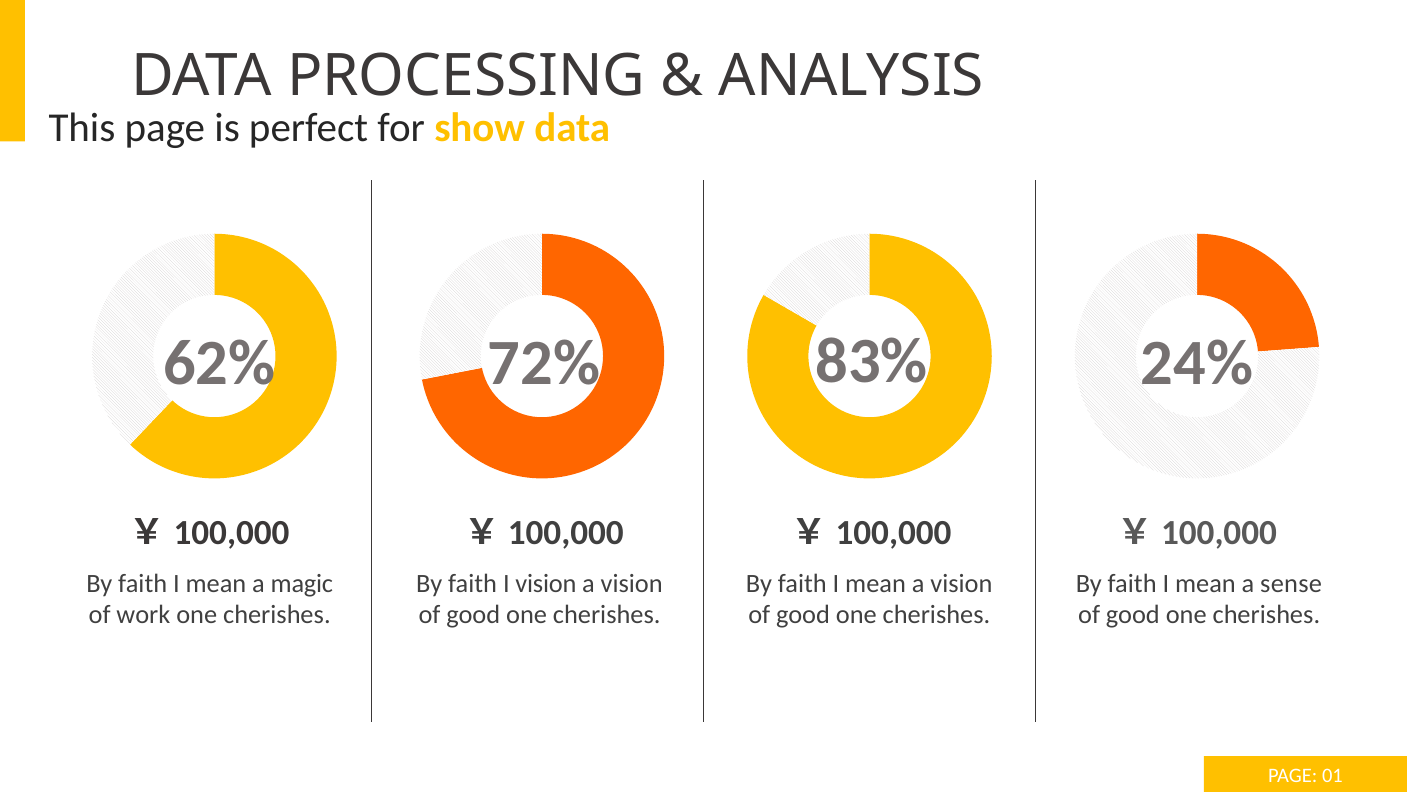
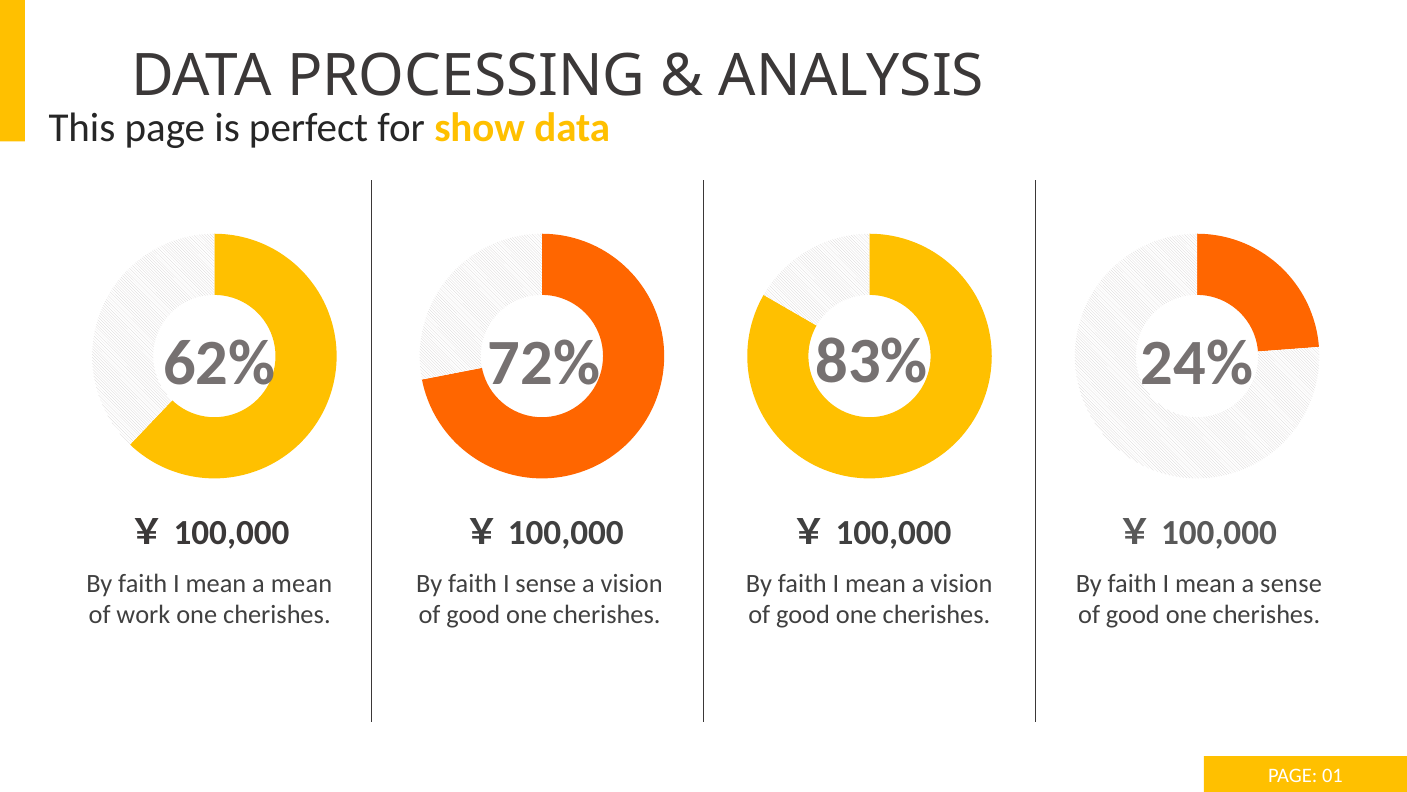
a magic: magic -> mean (302, 583)
I vision: vision -> sense (546, 583)
